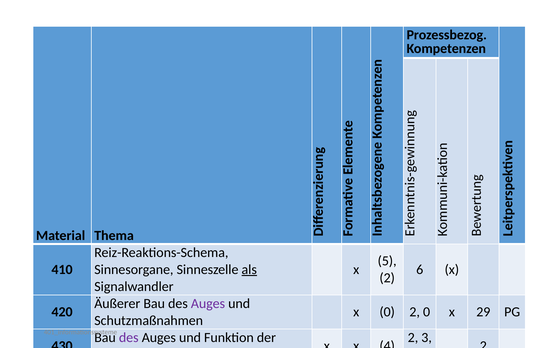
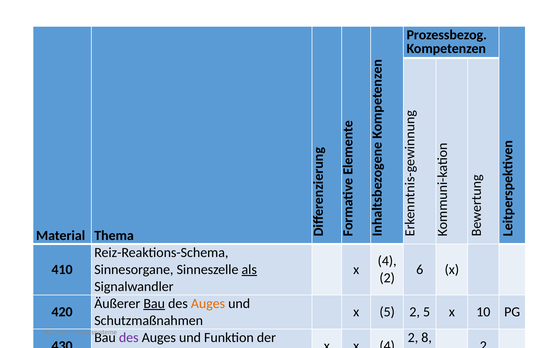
5: 5 -> 4 (387, 261)
Bau underline: none -> present (154, 304)
Auges colour: purple -> orange (208, 304)
0: 0 -> 5 (387, 312)
2 0: 0 -> 5 (427, 312)
29: 29 -> 10 (483, 312)
2 3: 3 -> 8 (427, 338)
